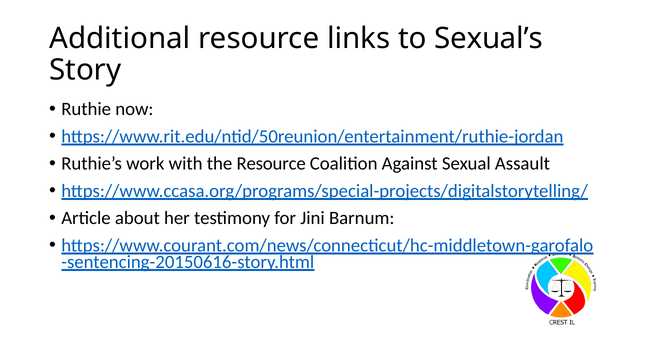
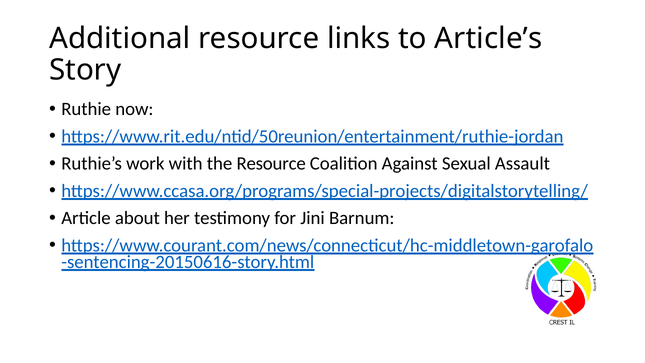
Sexual’s: Sexual’s -> Article’s (488, 38)
